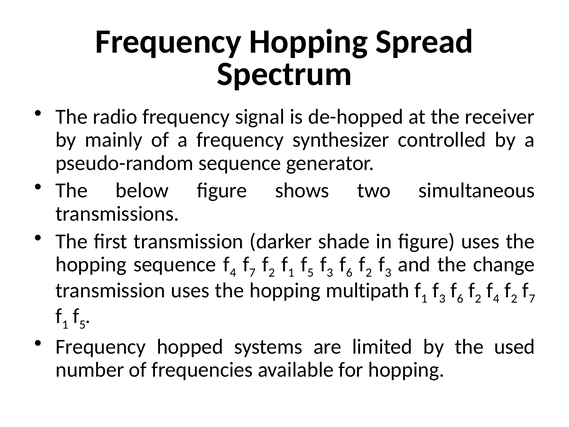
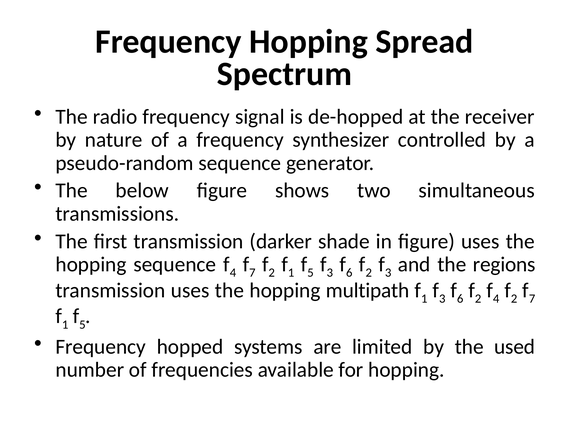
mainly: mainly -> nature (114, 140)
change: change -> regions (504, 264)
